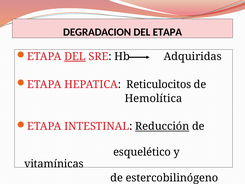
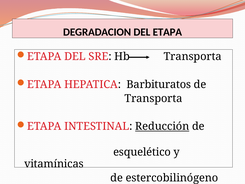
DEL underline: present -> none (75, 56)
Hb Adquiridas: Adquiridas -> Transporta (193, 56)
Reticulocitos: Reticulocitos -> Barbituratos (159, 84)
Hemolítica: Hemolítica -> Transporta (154, 98)
